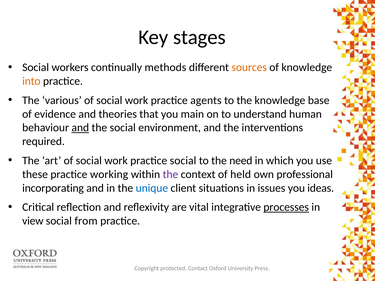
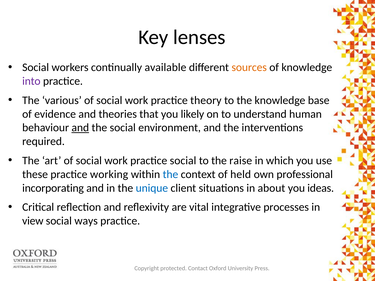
stages: stages -> lenses (199, 37)
methods: methods -> available (165, 67)
into colour: orange -> purple (31, 81)
agents: agents -> theory (206, 100)
main: main -> likely (192, 114)
need: need -> raise (241, 161)
the colour: purple -> blue (170, 174)
issues: issues -> about (271, 188)
processes underline: present -> none (286, 207)
from: from -> ways (86, 221)
